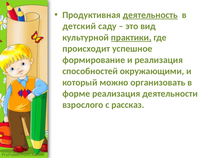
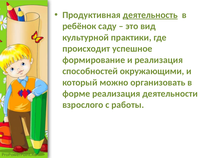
детский: детский -> ребёнок (79, 26)
практики underline: present -> none (131, 38)
рассказ: рассказ -> работы (128, 105)
